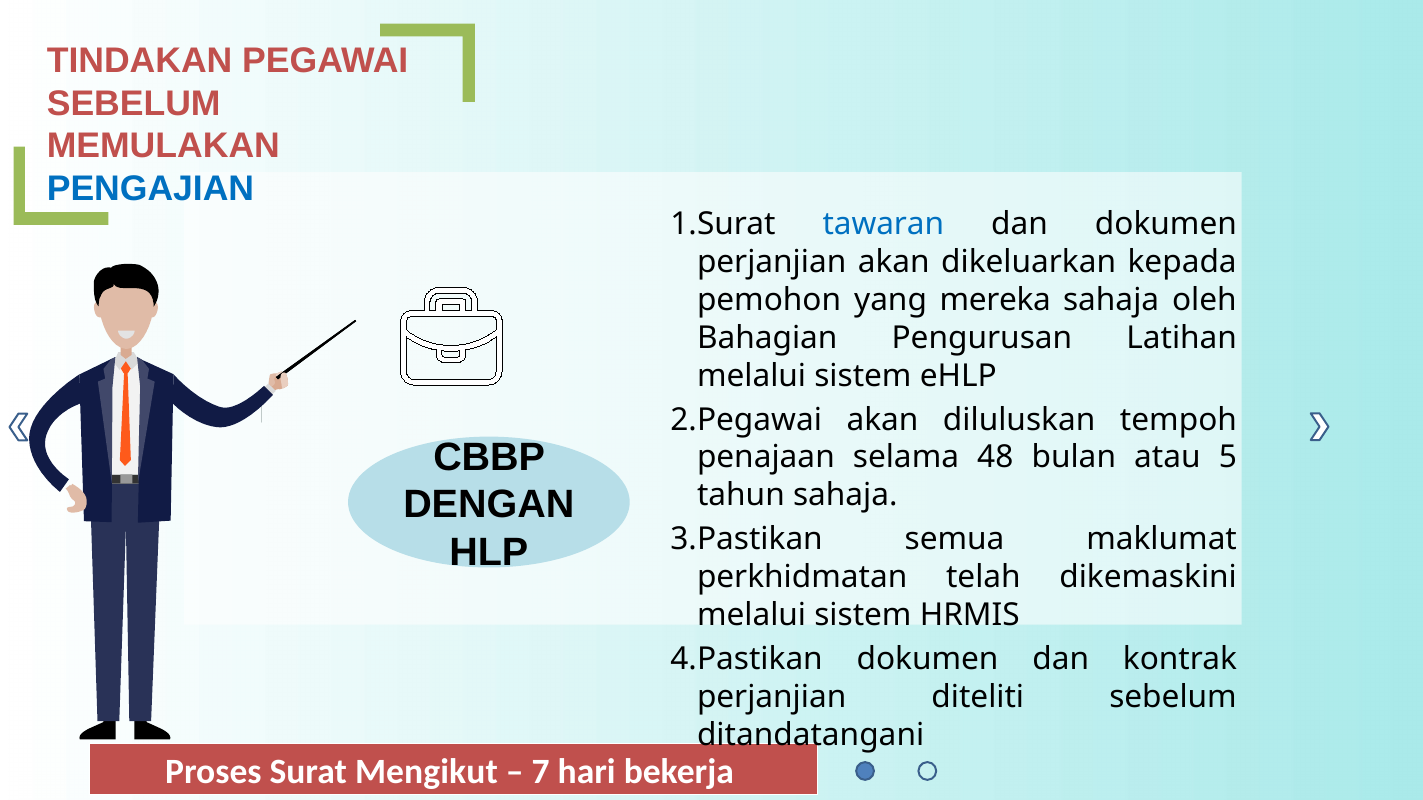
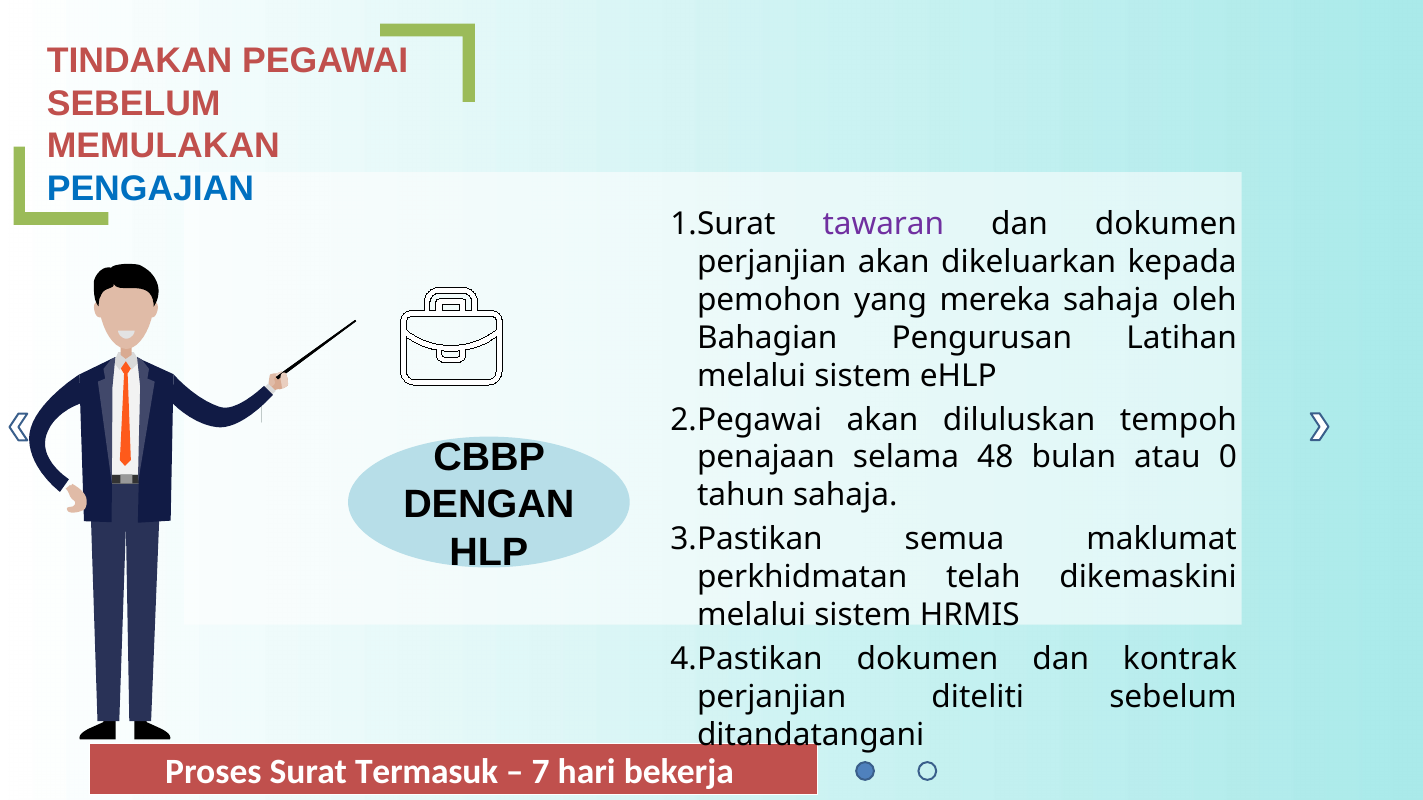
tawaran colour: blue -> purple (883, 224)
5: 5 -> 0 (1228, 458)
Mengikut: Mengikut -> Termasuk (427, 772)
